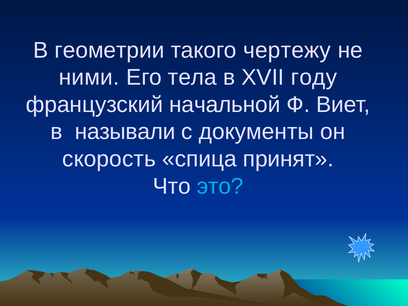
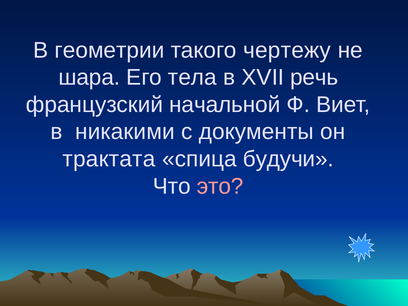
ними: ними -> шара (89, 77)
году: году -> речь (314, 77)
называли: называли -> никакими (125, 132)
скорость: скорость -> трактата (109, 159)
принят: принят -> будучи (288, 159)
это colour: light blue -> pink (220, 186)
